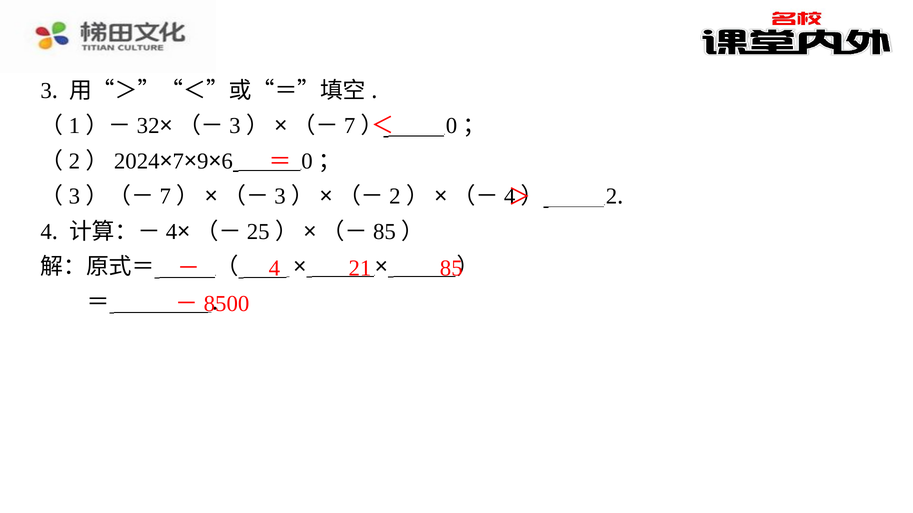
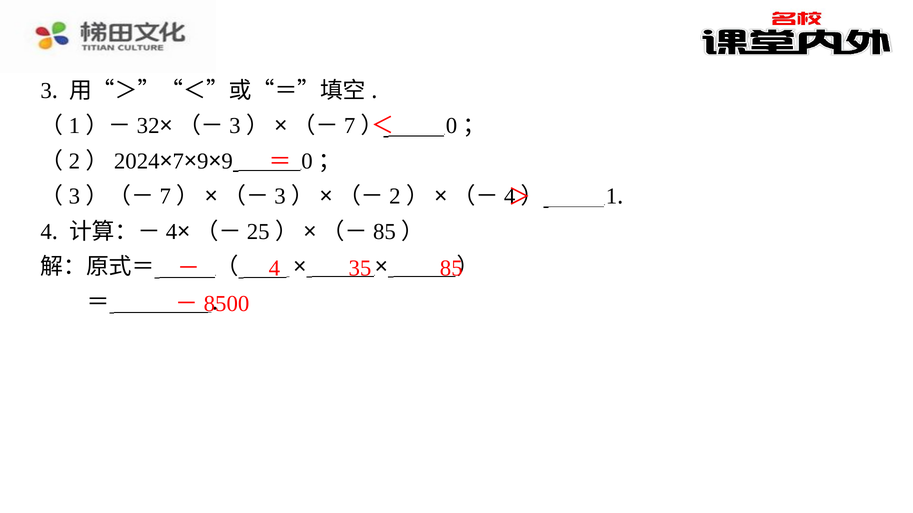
6: 6 -> 9 (227, 161)
2: 2 -> 1 (612, 197)
21: 21 -> 35 (360, 269)
